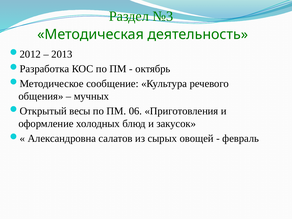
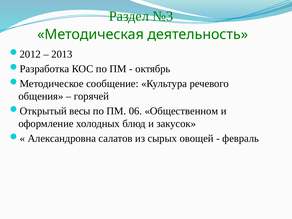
мучных: мучных -> горячей (91, 96)
Приготовления: Приготовления -> Общественном (181, 111)
